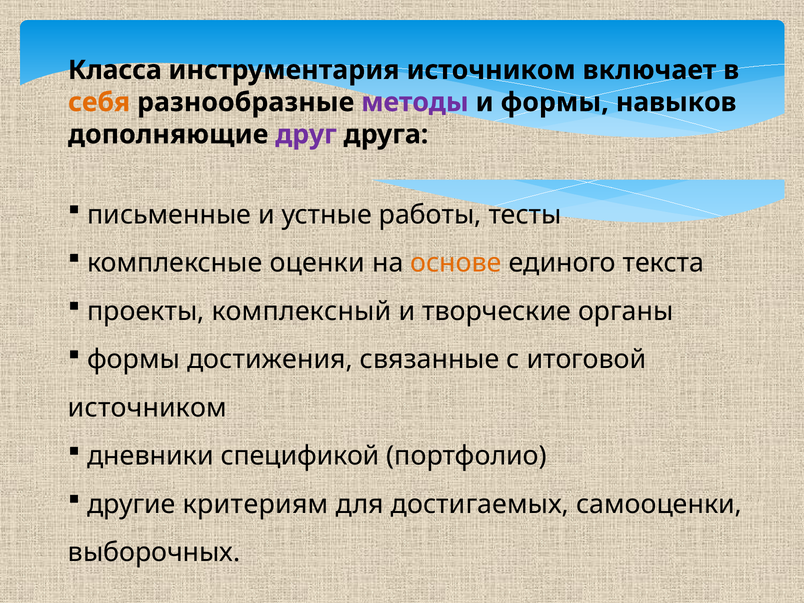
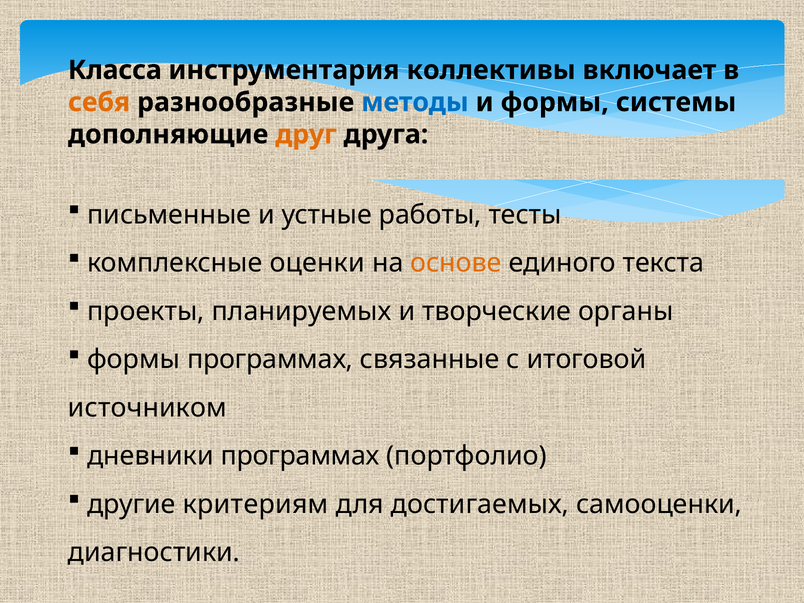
инструментария источником: источником -> коллективы (491, 70)
методы colour: purple -> blue (415, 102)
навыков: навыков -> системы (676, 102)
друг colour: purple -> orange (306, 134)
комплексный: комплексный -> планируемых (302, 311)
формы достижения: достижения -> программах (270, 360)
дневники спецификой: спецификой -> программах (300, 456)
выборочных: выборочных -> диагностики (154, 553)
